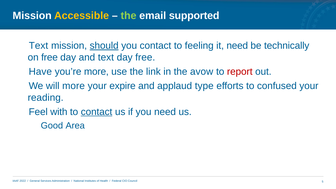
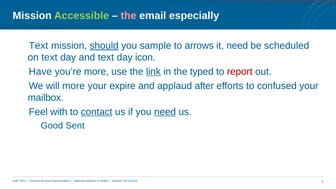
Accessible colour: yellow -> light green (82, 16)
the colour: light green -> pink (129, 16)
supported: supported -> especially (194, 16)
you contact: contact -> sample (155, 46)
feeling: feeling -> arrows (199, 46)
technically: technically -> scheduled (287, 46)
on free: free -> text (49, 57)
day free: free -> icon (145, 57)
link underline: none -> present (153, 72)
avow: avow -> typed (202, 72)
type: type -> after (204, 86)
reading: reading -> mailbox (46, 98)
need underline: none -> present (165, 112)
Area: Area -> Sent (75, 126)
